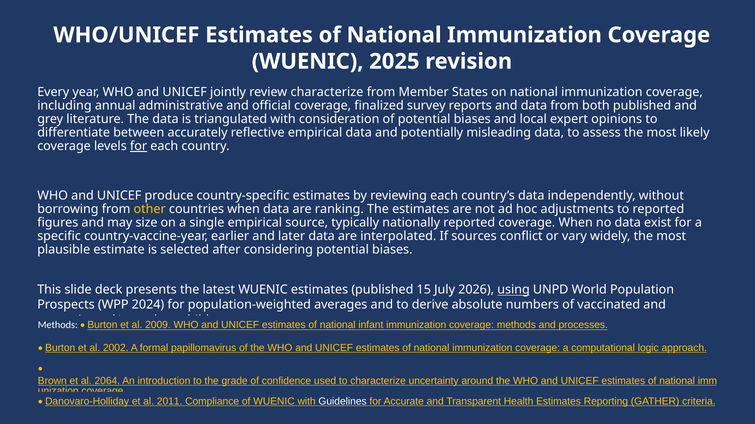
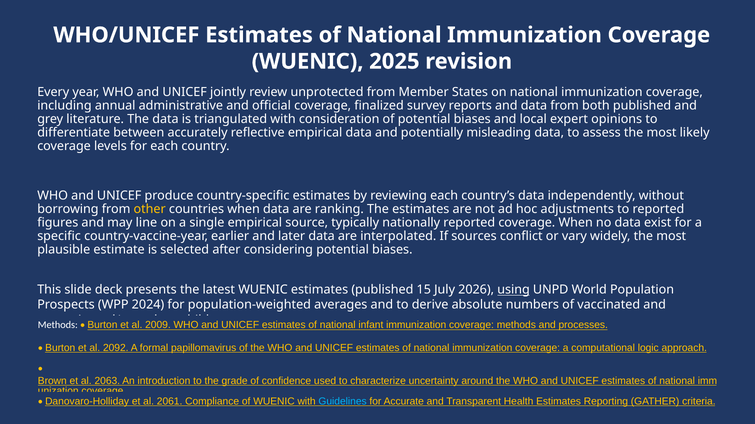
review characterize: characterize -> unprotected (327, 92)
for underline: present -> none (139, 146)
size: size -> line (146, 223)
2002: 2002 -> 2092 (116, 348)
2064: 2064 -> 2063 (107, 381)
2011: 2011 -> 2061 (170, 402)
Guidelines colour: white -> light blue (343, 402)
